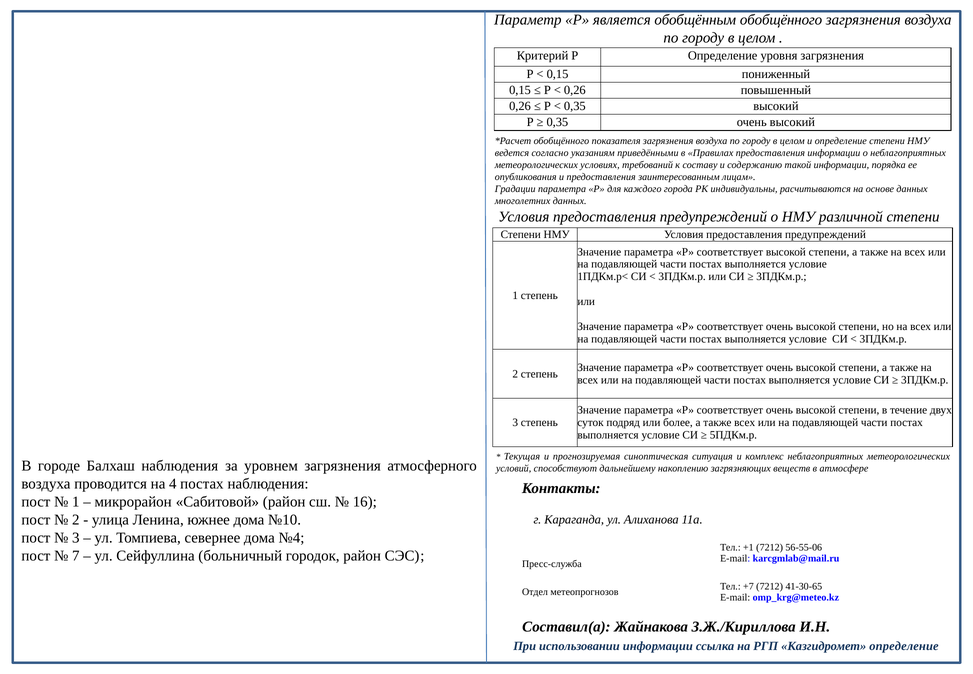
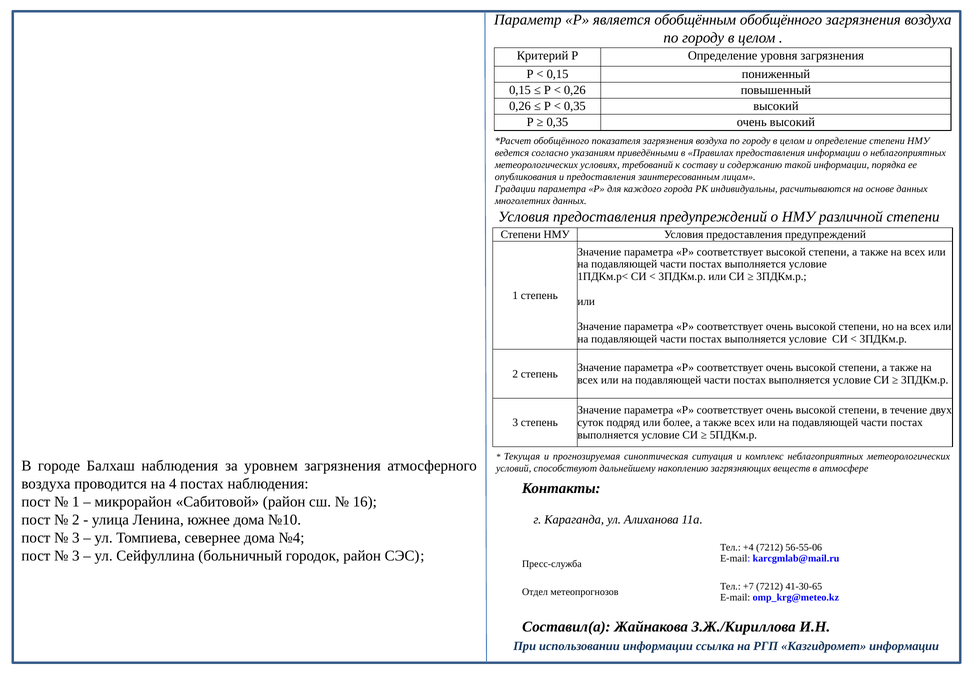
+1: +1 -> +4 (748, 547)
7: 7 -> 3 (76, 556)
Казгидромет определение: определение -> информации (904, 646)
